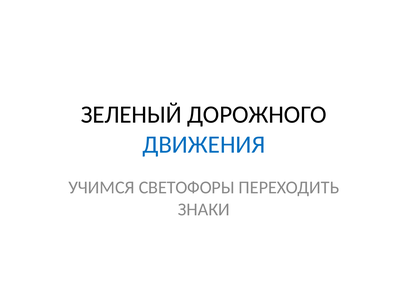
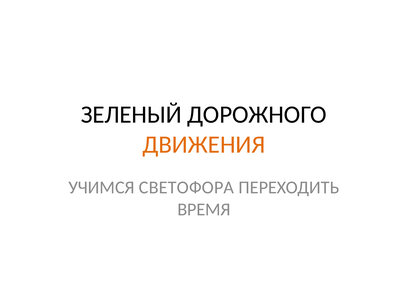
ДВИЖЕНИЯ colour: blue -> orange (204, 145)
СВЕТОФОРЫ: СВЕТОФОРЫ -> СВЕТОФОРА (187, 188)
ЗНАКИ: ЗНАКИ -> ВРЕМЯ (204, 209)
